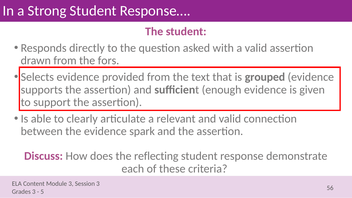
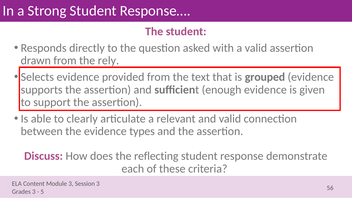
fors: fors -> rely (108, 61)
spark: spark -> types (142, 131)
